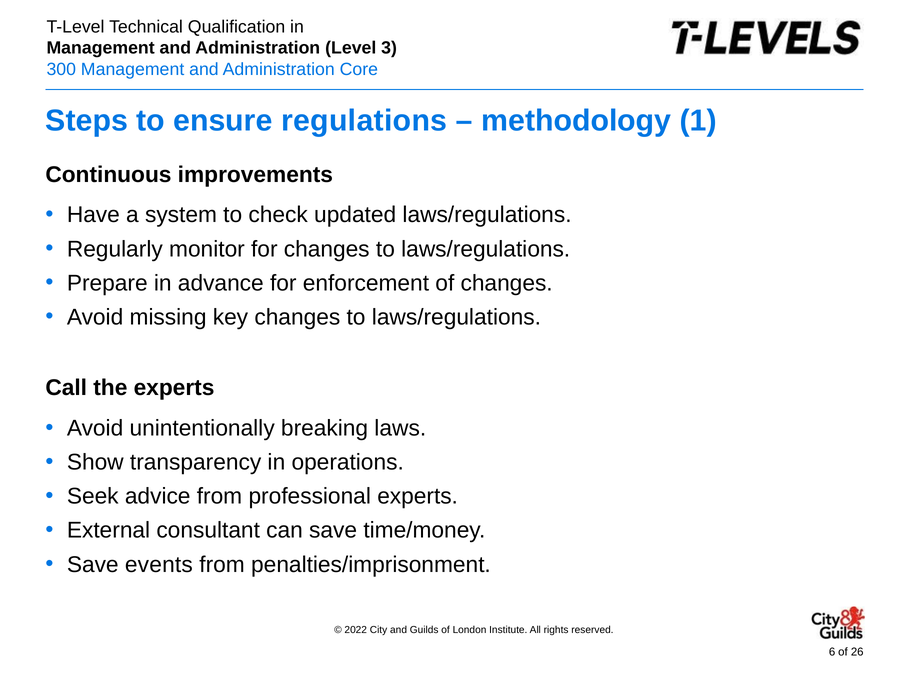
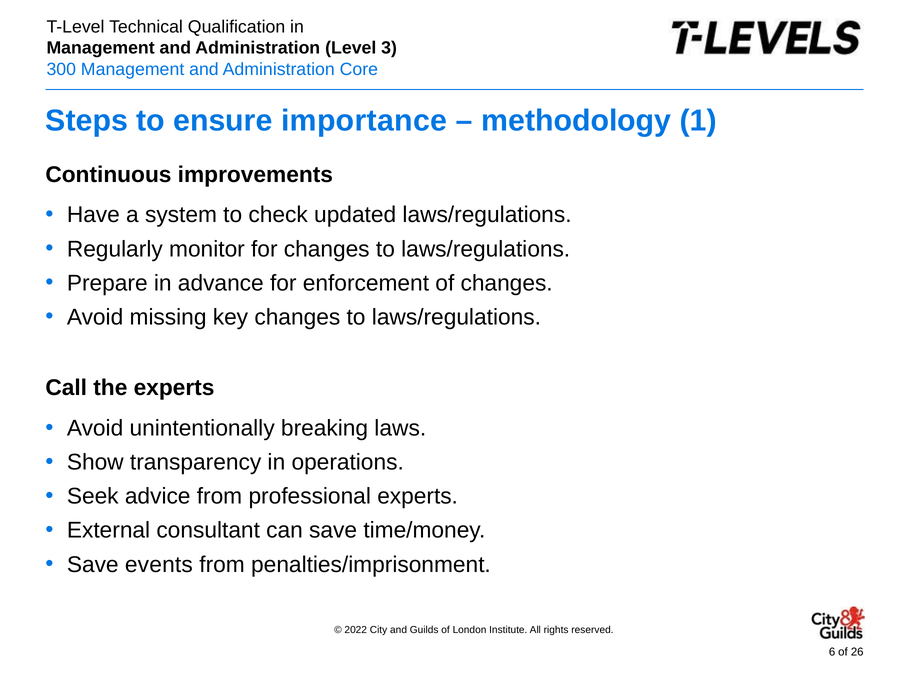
regulations: regulations -> importance (364, 121)
